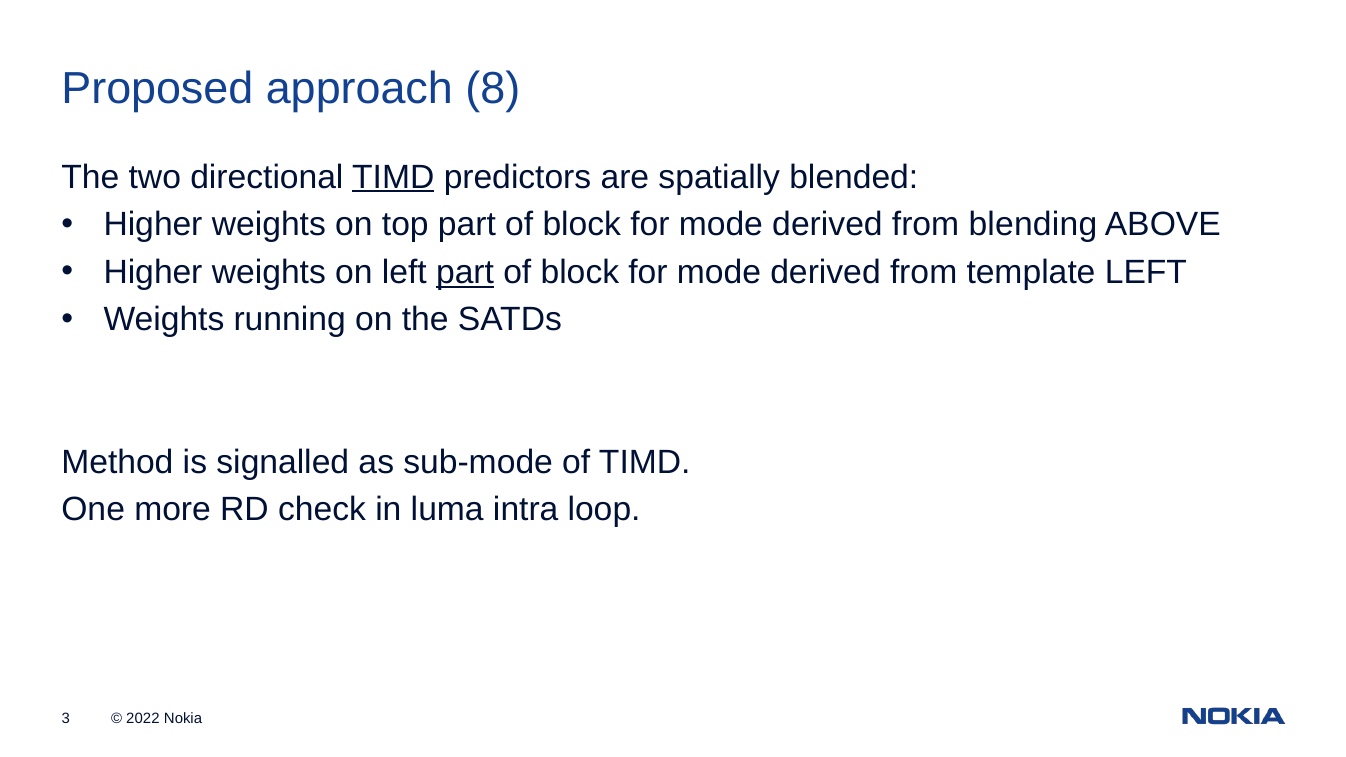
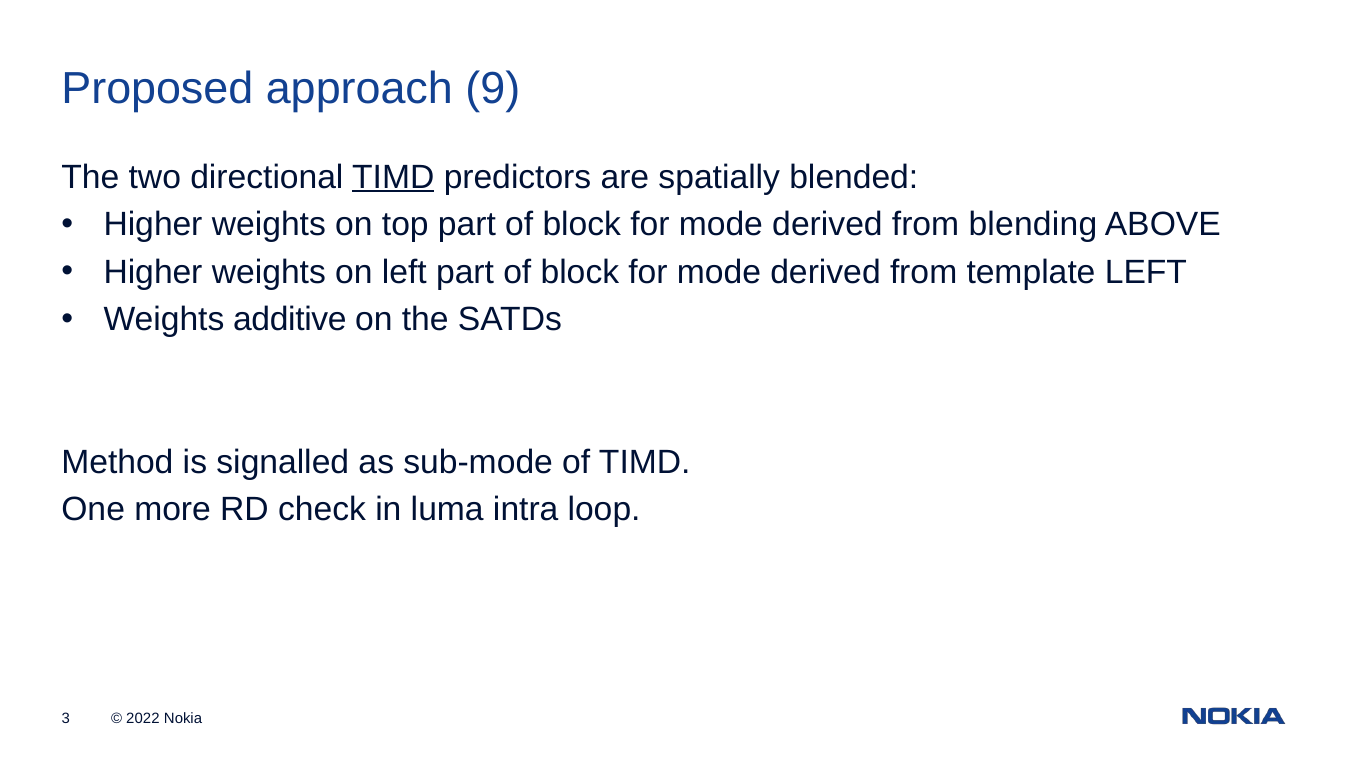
8: 8 -> 9 (493, 88)
part underline: present -> none (465, 272)
running: running -> additive (290, 320)
